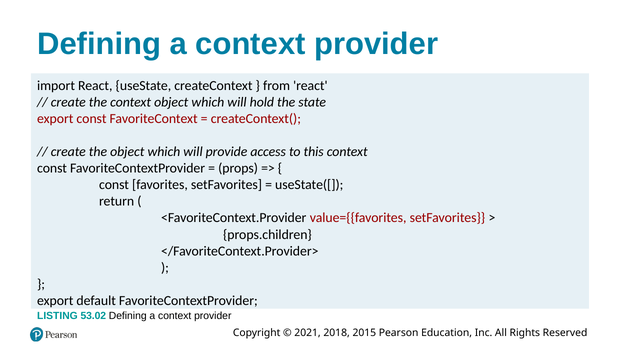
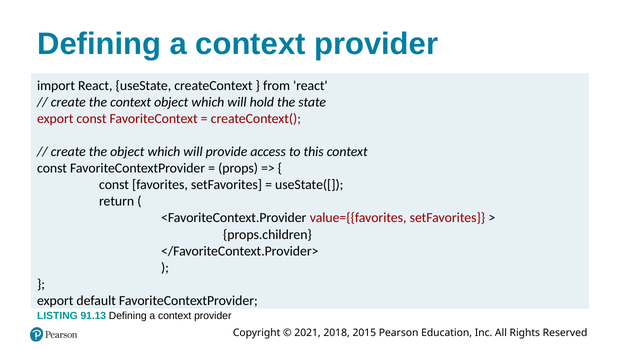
53.02: 53.02 -> 91.13 (93, 316)
